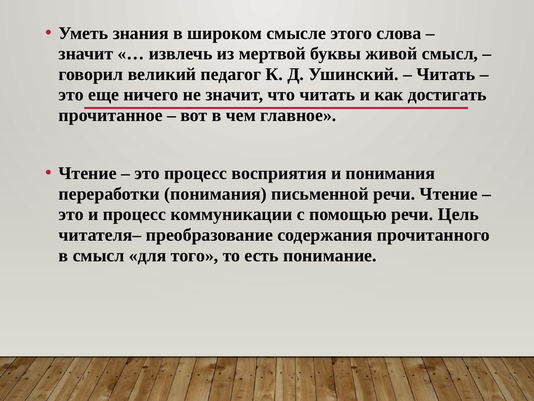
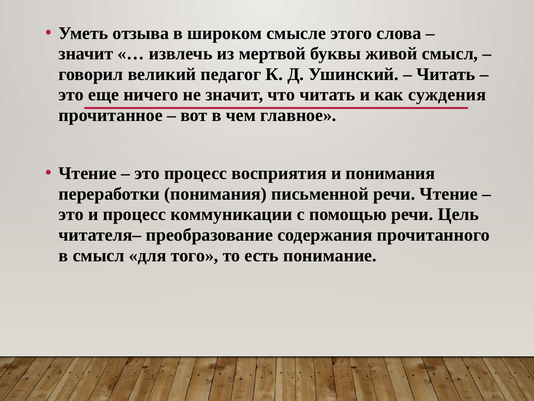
знания: знания -> отзыва (141, 33)
достигать: достигать -> суждения (447, 95)
